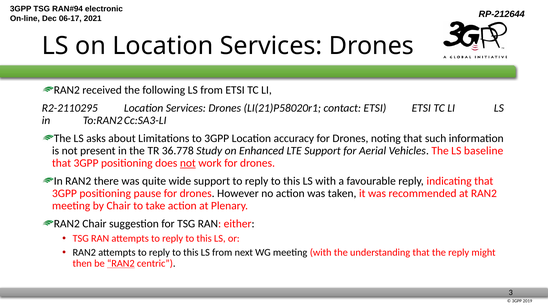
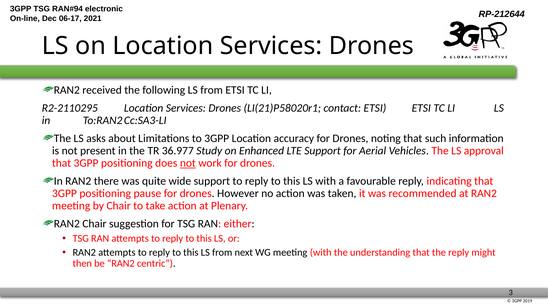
36.778: 36.778 -> 36.977 (178, 151)
baseline: baseline -> approval (484, 151)
RAN2 underline: present -> none (121, 264)
